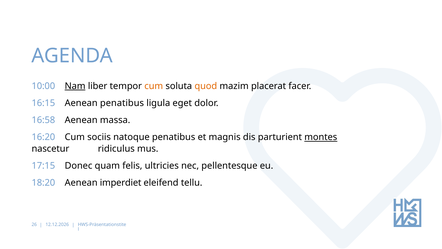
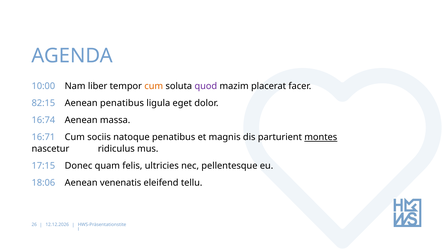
Nam underline: present -> none (75, 86)
quod colour: orange -> purple (206, 86)
16:15: 16:15 -> 82:15 (43, 103)
16:58: 16:58 -> 16:74 (43, 120)
16:20: 16:20 -> 16:71 (43, 137)
18:20: 18:20 -> 18:06 (43, 183)
imperdiet: imperdiet -> venenatis (121, 183)
